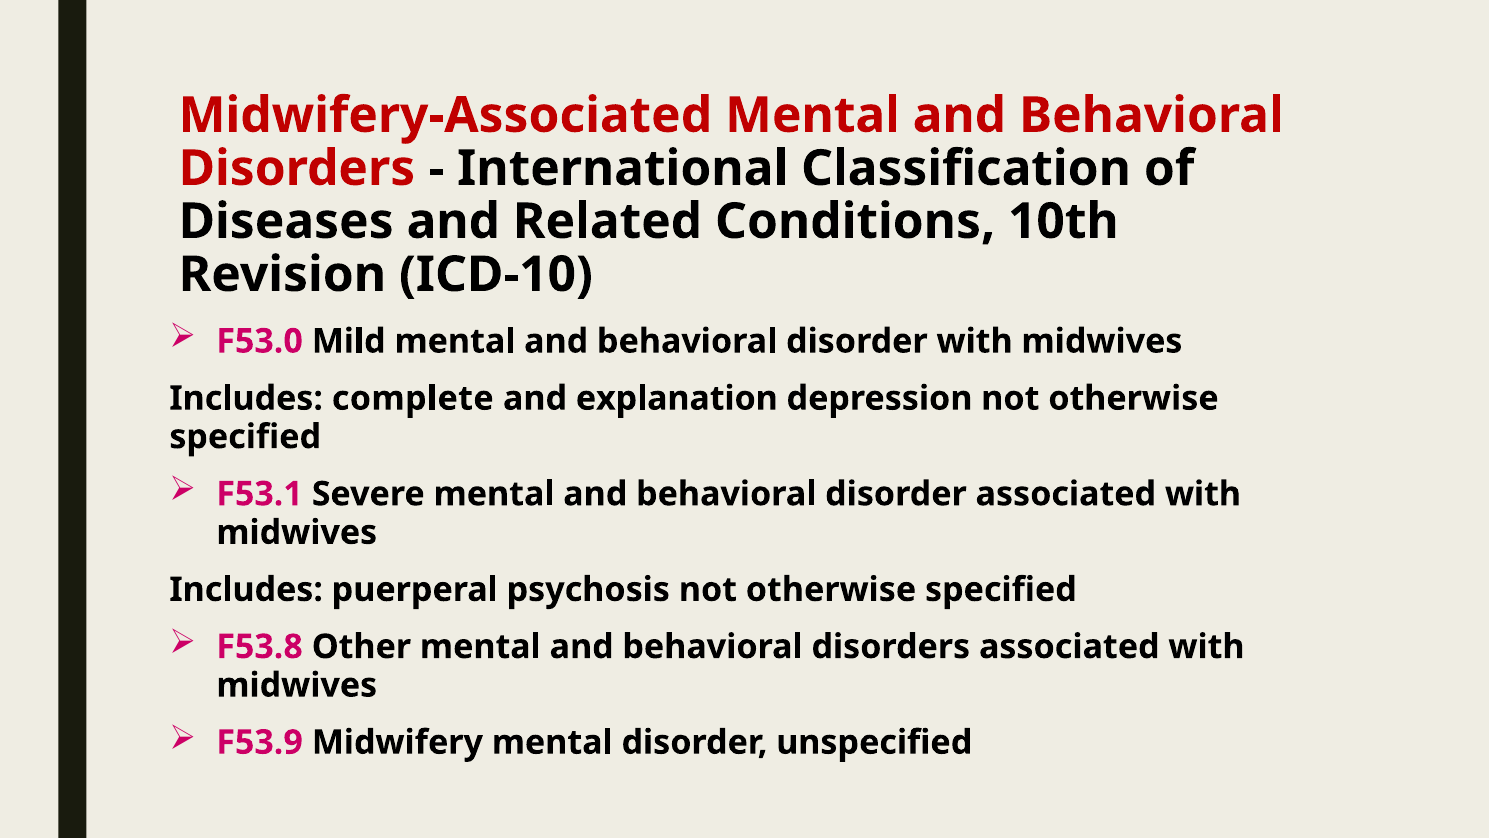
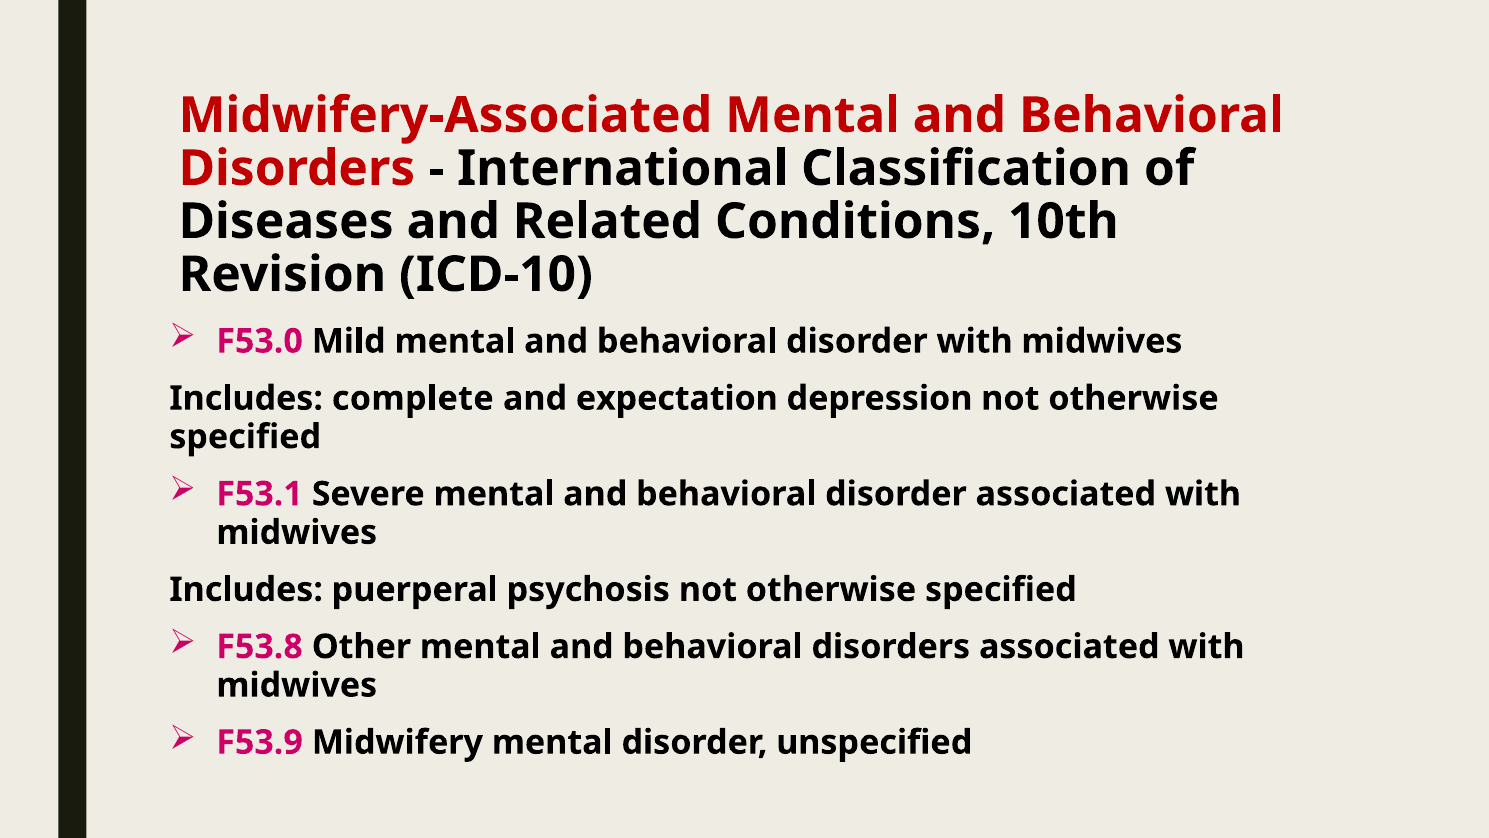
explanation: explanation -> expectation (677, 398)
